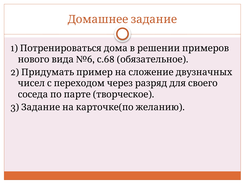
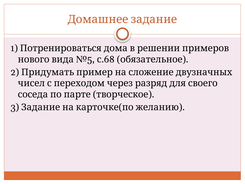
№6: №6 -> №5 (85, 59)
